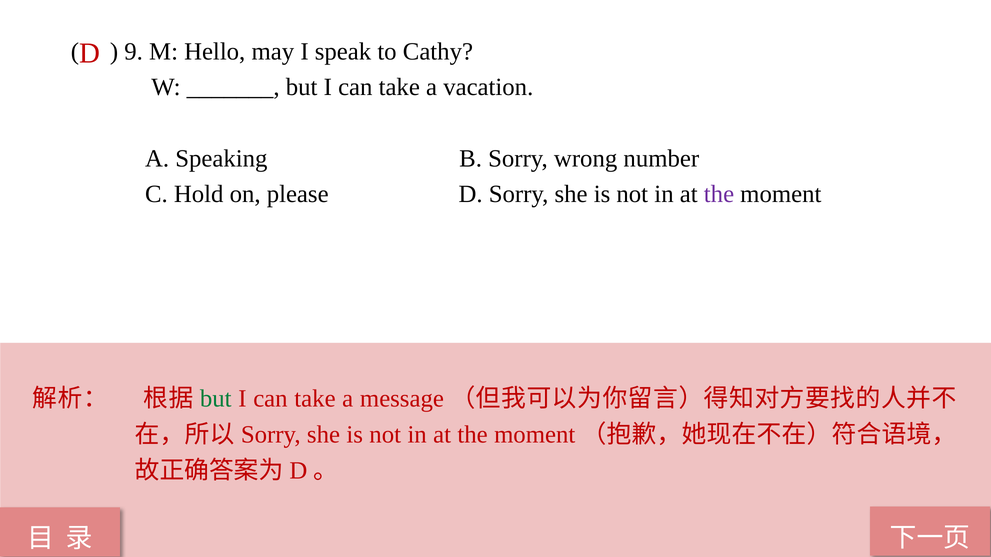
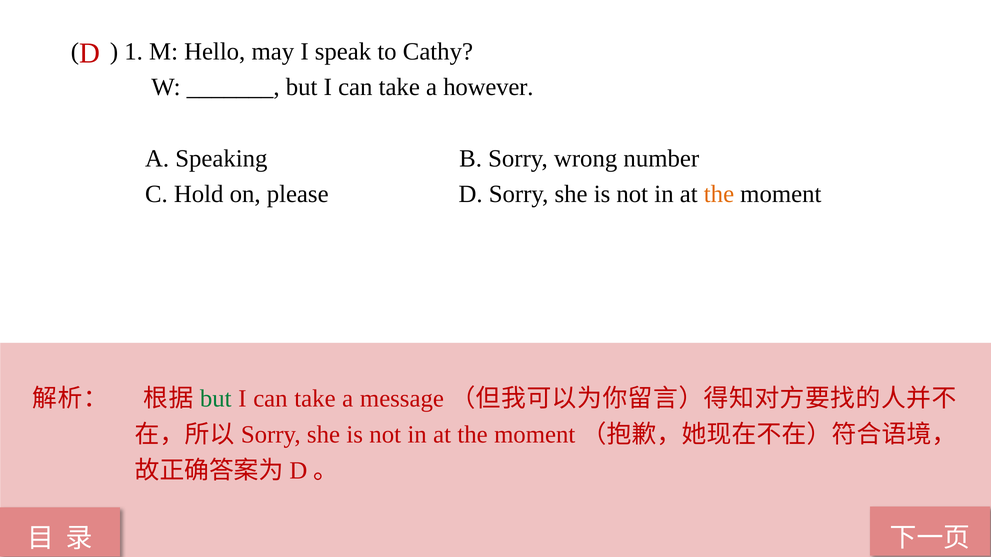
9: 9 -> 1 (134, 51)
vacation: vacation -> however (488, 87)
the colour: purple -> orange (719, 194)
